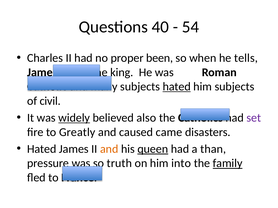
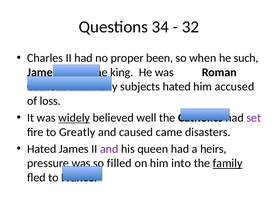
40: 40 -> 34 (160, 27)
54: 54 -> 32 (190, 27)
tells: tells -> such (246, 58)
hated underline: present -> none (177, 87)
him subjects: subjects -> accused (234, 87)
civil: civil -> loss (50, 101)
also: also -> well (146, 118)
and colour: orange -> purple (109, 149)
queen underline: present -> none (153, 149)
than: than -> heirs (213, 149)
truth: truth -> filled (119, 164)
